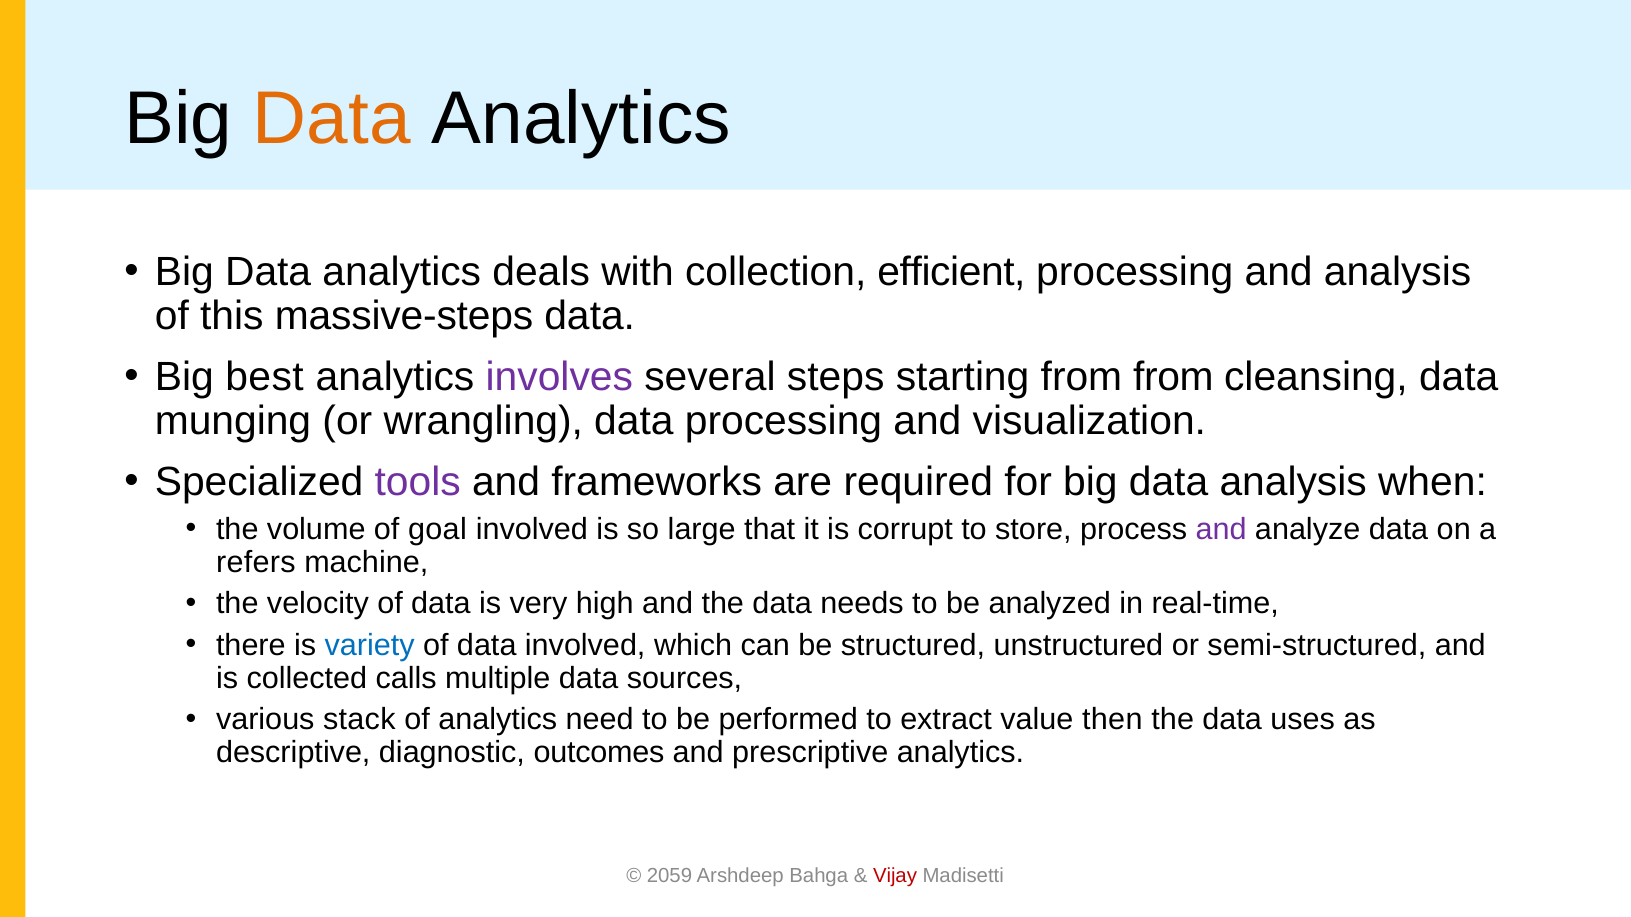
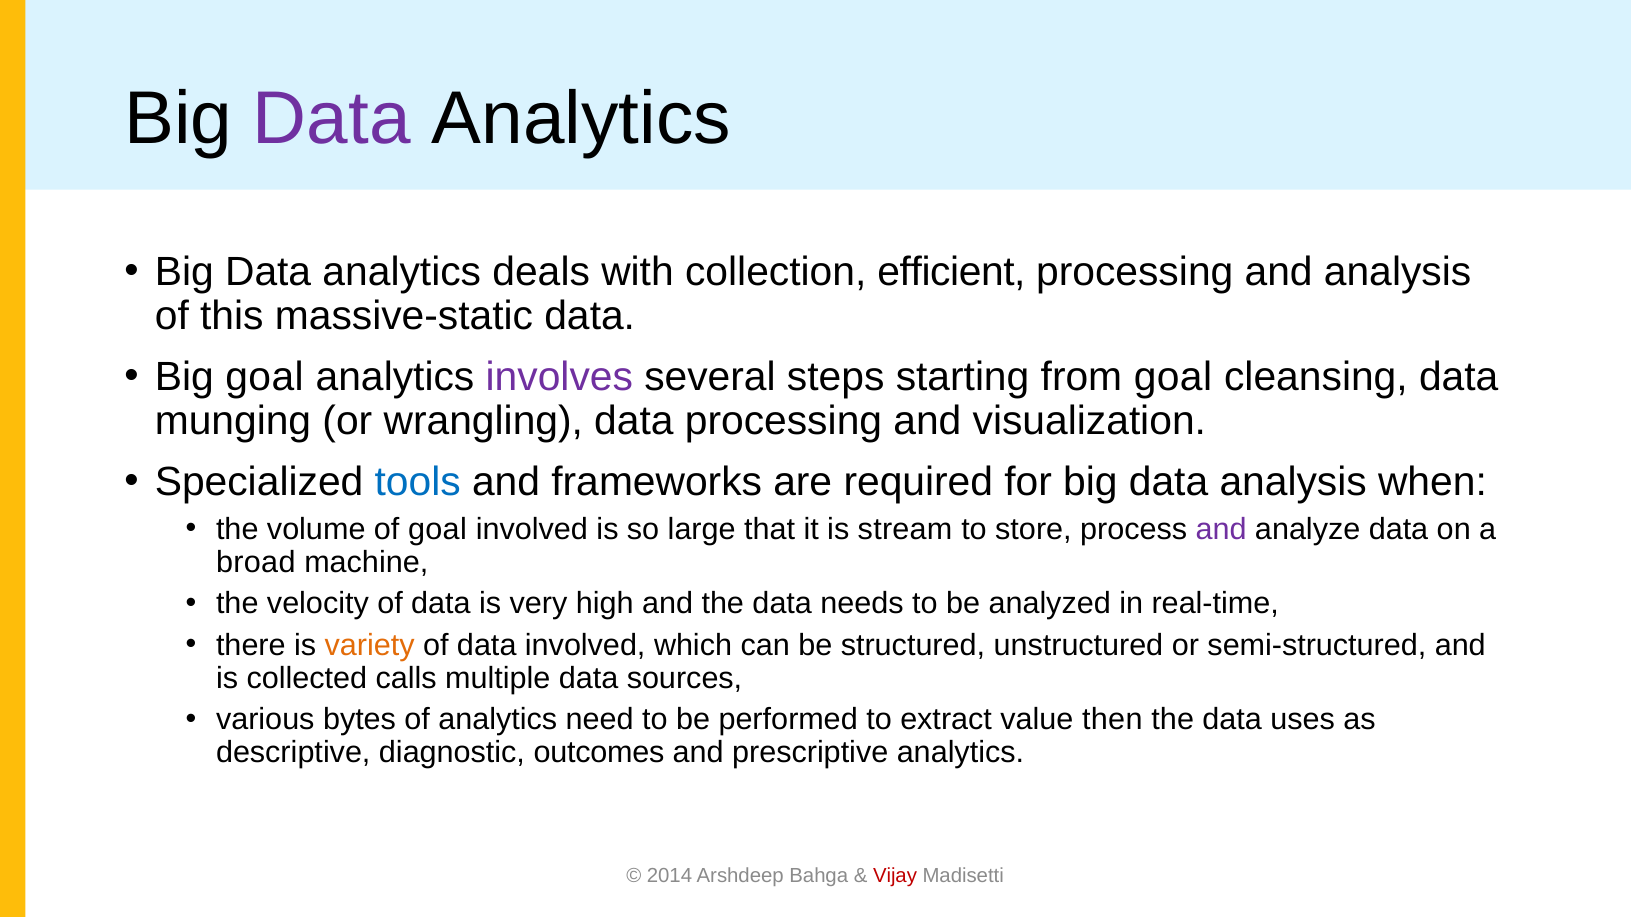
Data colour: orange -> purple (332, 119)
massive-steps: massive-steps -> massive-static (404, 316)
Big best: best -> goal (265, 377)
from from: from -> goal (1173, 377)
tools colour: purple -> blue (418, 482)
corrupt: corrupt -> stream (905, 529)
refers: refers -> broad (256, 562)
variety colour: blue -> orange (370, 645)
stack: stack -> bytes (359, 720)
2059: 2059 -> 2014 (669, 876)
